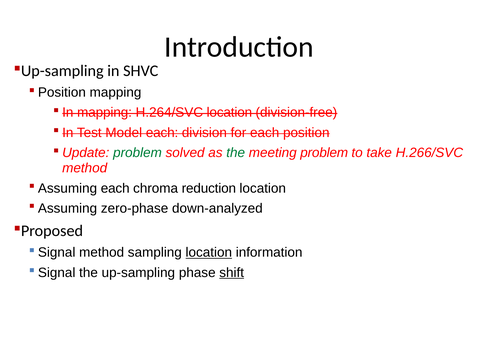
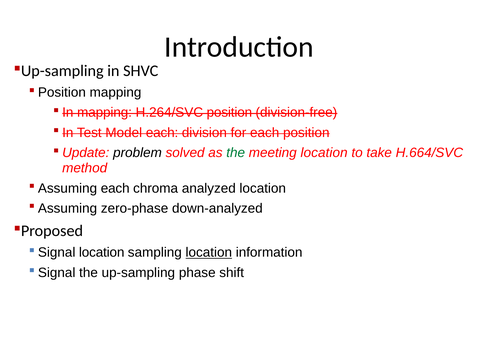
H.264/SVC location: location -> position (229, 112)
problem colour: green -> black (137, 153)
meeting problem: problem -> location (324, 153)
H.266/SVC: H.266/SVC -> H.664/SVC (429, 153)
reduction: reduction -> analyzed (209, 188)
method: method -> location (102, 252)
shift underline: present -> none (232, 272)
